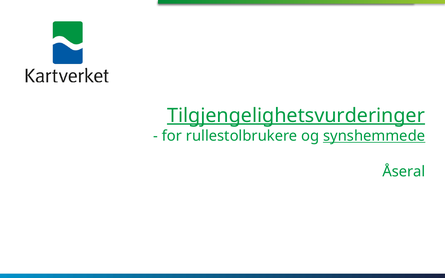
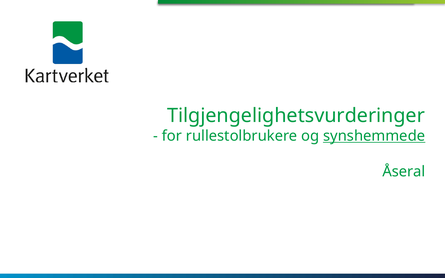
Tilgjengelighetsvurderinger underline: present -> none (296, 116)
